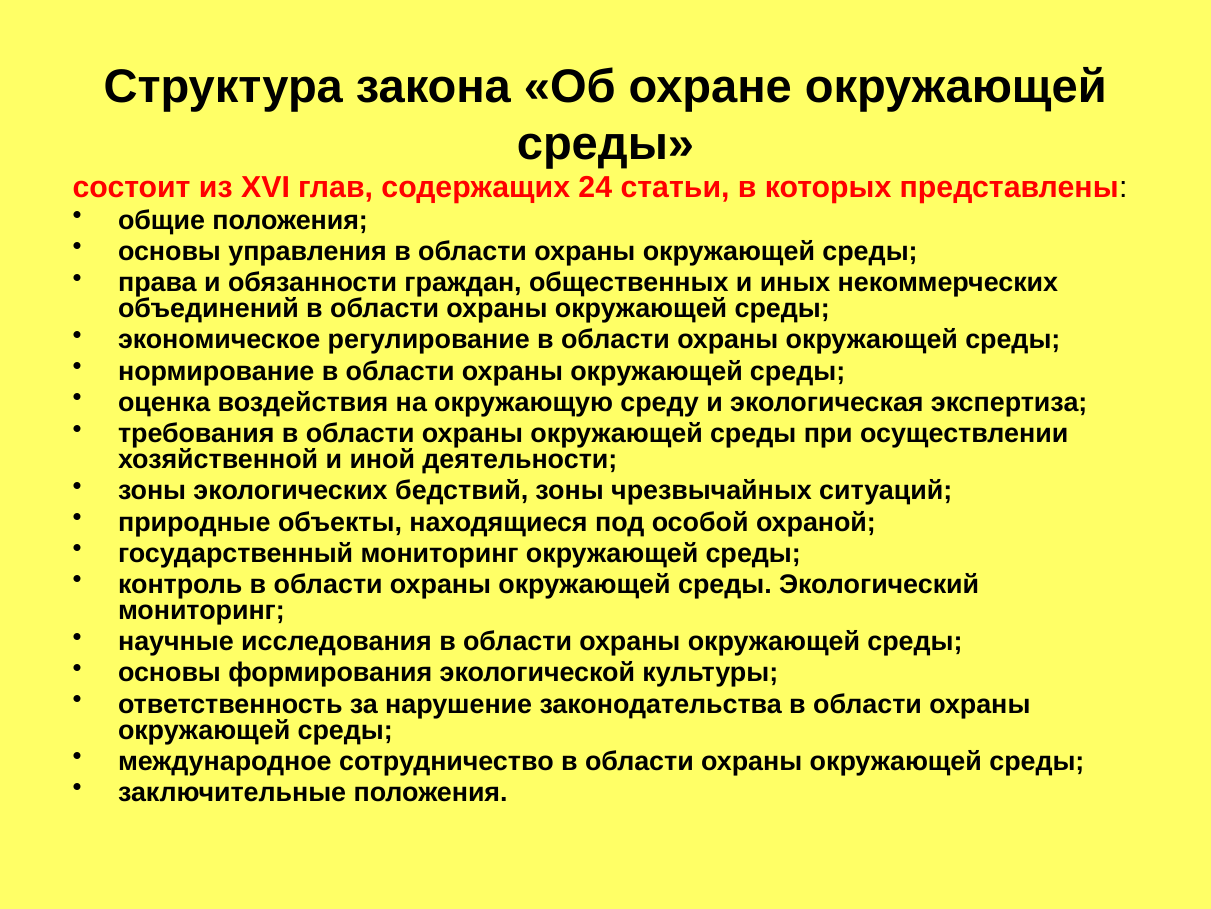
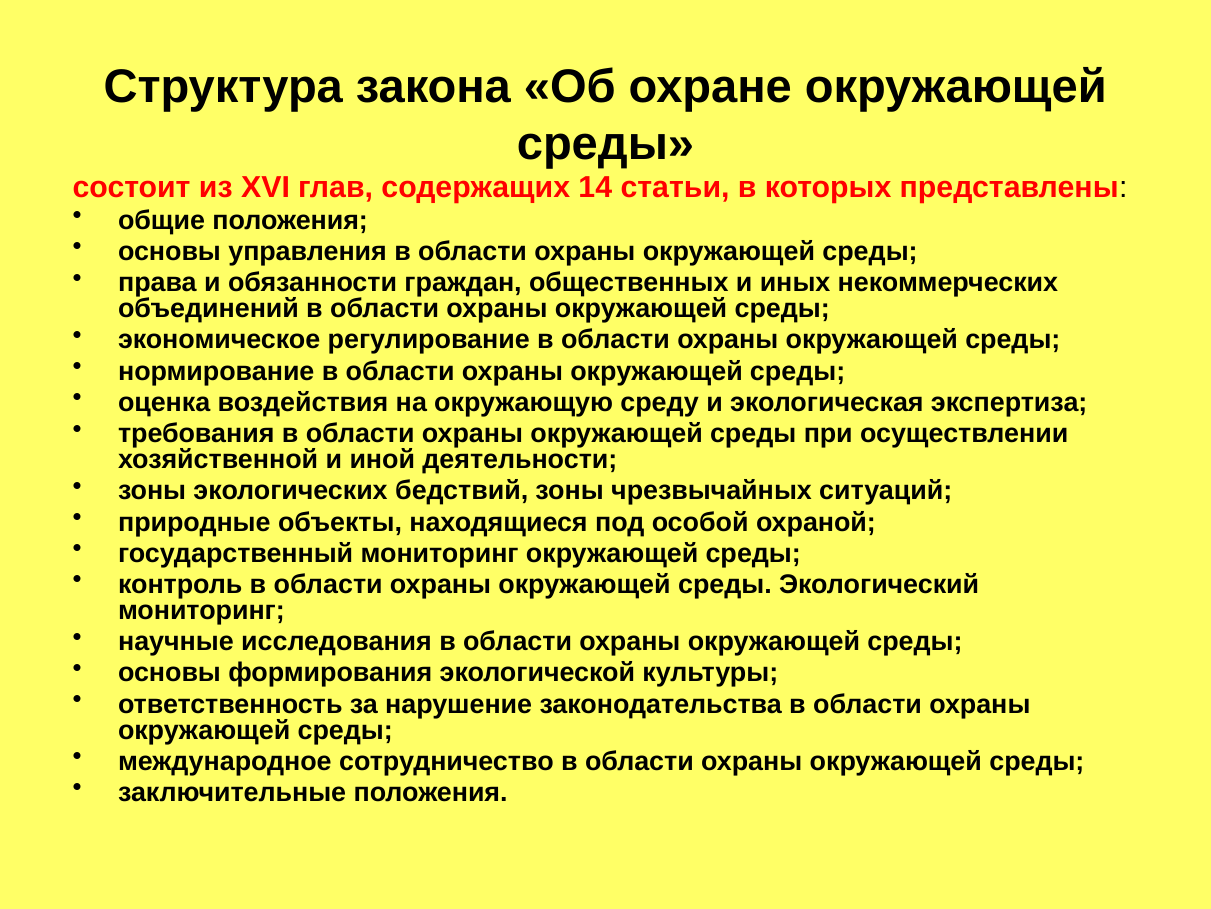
24: 24 -> 14 (595, 187)
